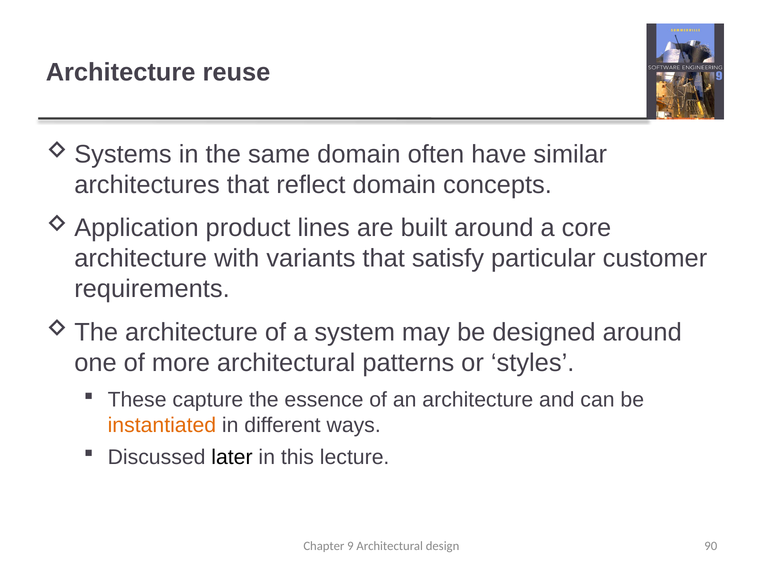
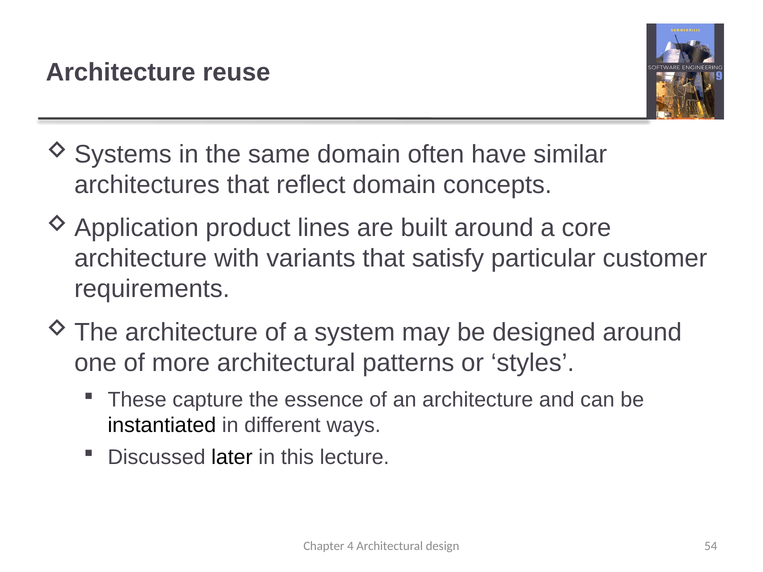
instantiated colour: orange -> black (162, 426)
9: 9 -> 4 (350, 546)
90: 90 -> 54 (711, 546)
